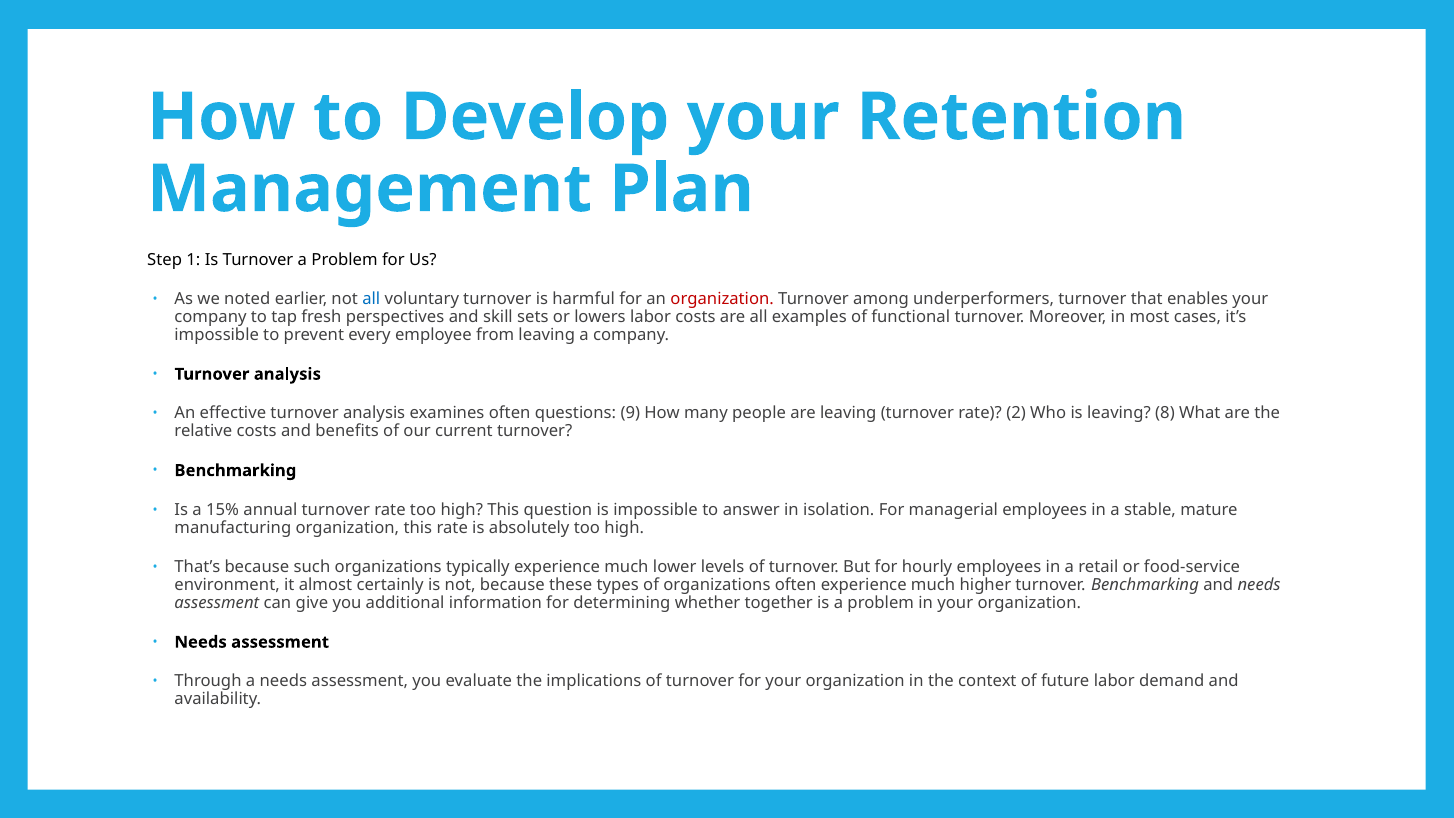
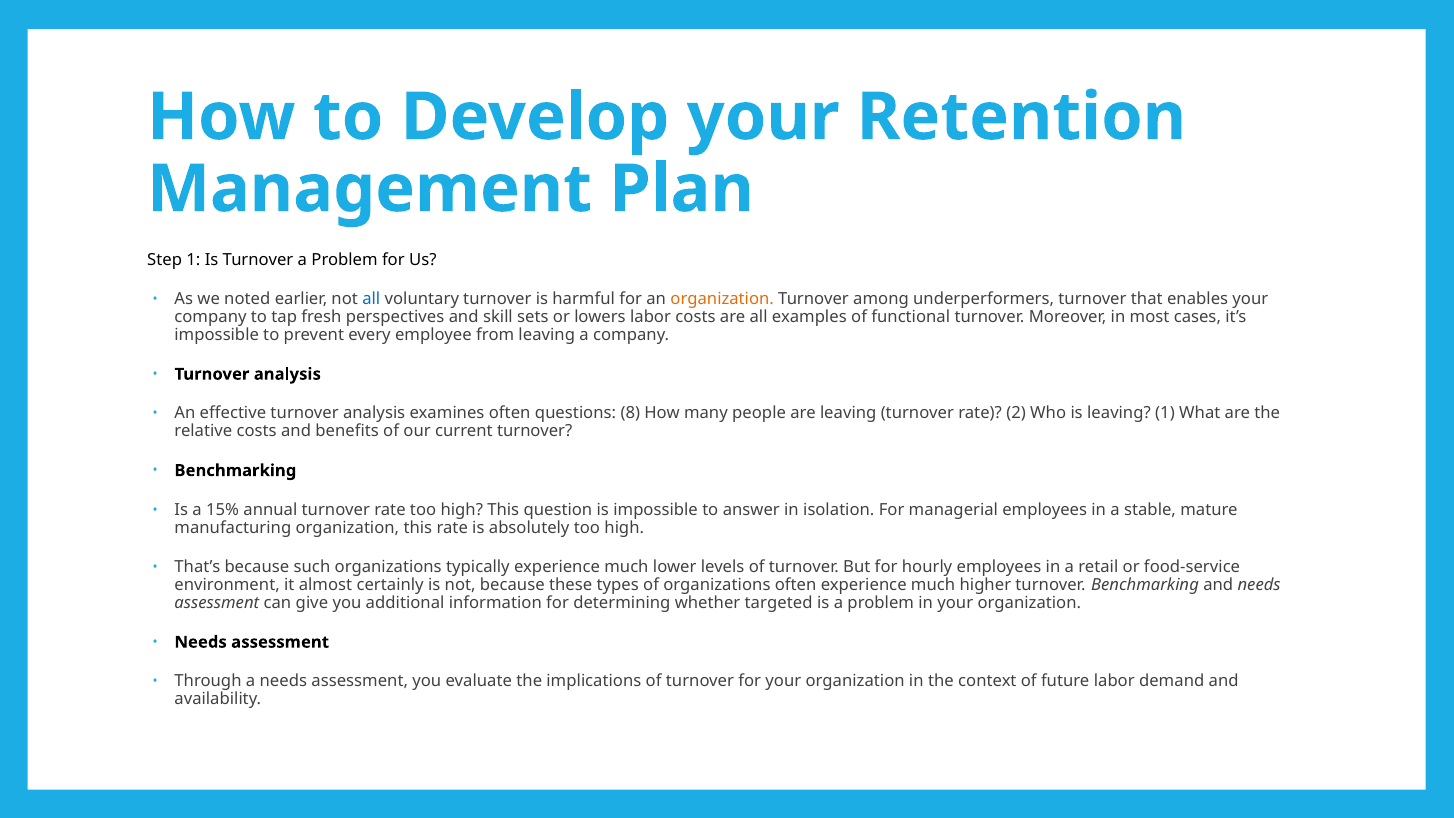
organization colour: red -> orange (722, 299)
9: 9 -> 8 (630, 413)
leaving 8: 8 -> 1 (1165, 413)
together: together -> targeted (779, 603)
